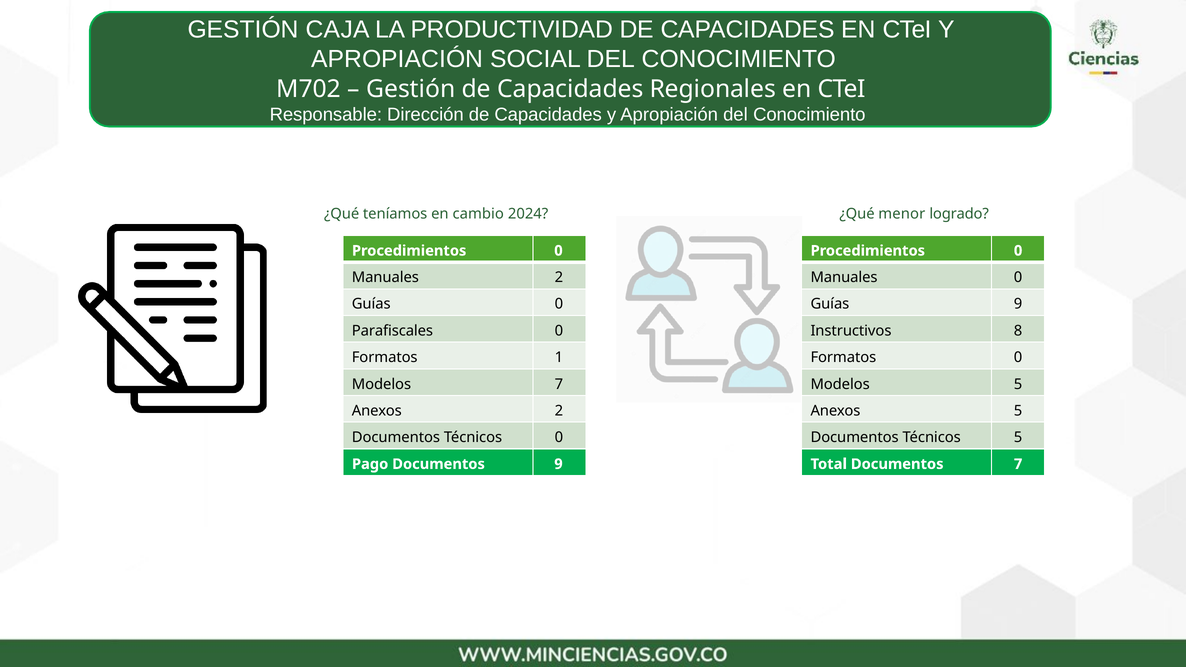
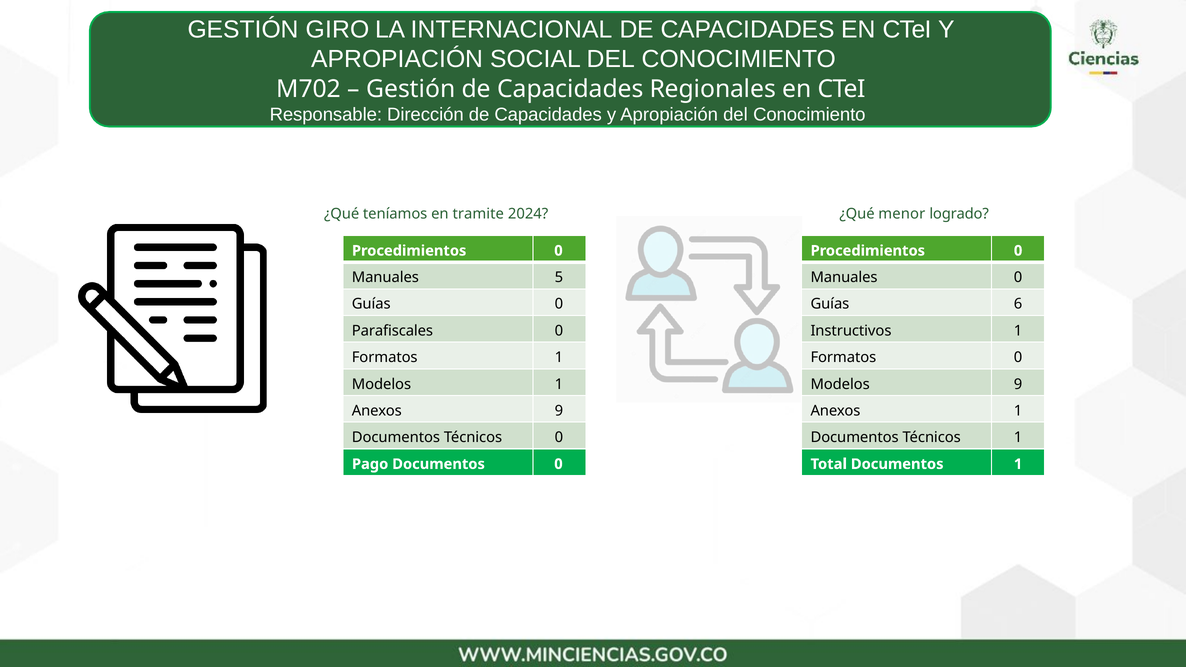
CAJA: CAJA -> GIRO (338, 30)
PRODUCTIVIDAD: PRODUCTIVIDAD -> INTERNACIONAL (512, 30)
cambio: cambio -> tramite (478, 214)
Manuales 2: 2 -> 5 (559, 277)
Guías 9: 9 -> 6 (1018, 304)
Instructivos 8: 8 -> 1 (1018, 331)
Modelos 7: 7 -> 1 (559, 384)
Modelos 5: 5 -> 9 (1018, 384)
Anexos 2: 2 -> 9 (559, 411)
Anexos 5: 5 -> 1 (1018, 411)
Técnicos 5: 5 -> 1 (1018, 438)
Documentos 9: 9 -> 0 (558, 464)
Documentos 7: 7 -> 1 (1018, 464)
